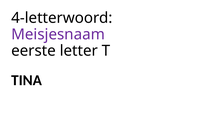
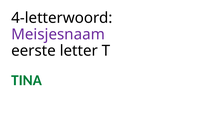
TINA colour: black -> green (27, 80)
